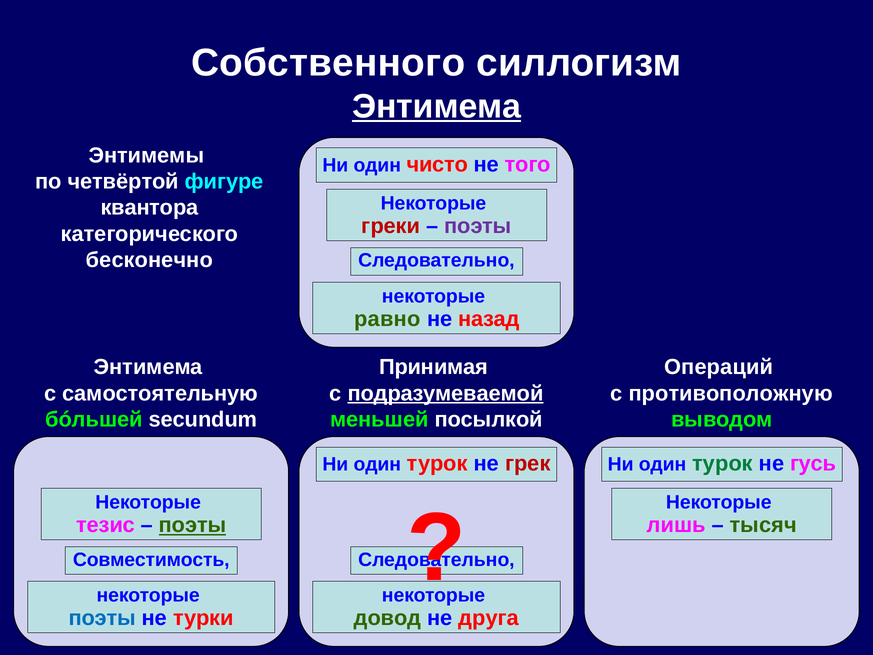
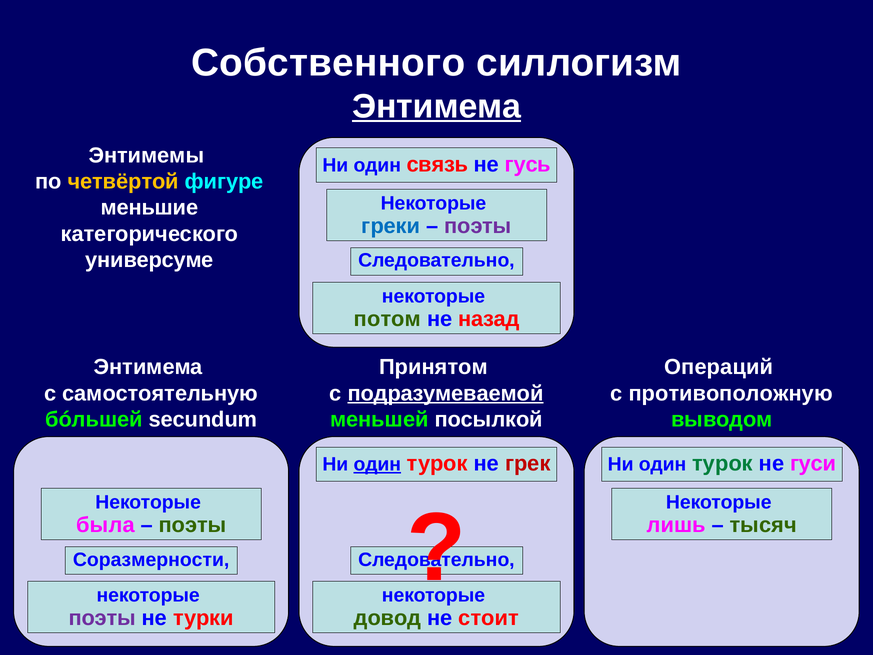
чисто: чисто -> связь (437, 164)
того: того -> гусь (528, 164)
четвёртой colour: white -> yellow (123, 182)
квантора: квантора -> меньшие (149, 208)
греки colour: red -> blue (391, 226)
бесконечно: бесконечно -> универсуме (150, 260)
равно: равно -> потом (387, 319)
Принимая: Принимая -> Принятом (433, 367)
один underline: none -> present (377, 464)
гусь: гусь -> гуси (813, 463)
тезис: тезис -> была (105, 525)
поэты underline: present -> none (193, 525)
Совместимость: Совместимость -> Соразмерности (151, 560)
поэты colour: blue -> purple (102, 618)
друга: друга -> стоит (489, 618)
